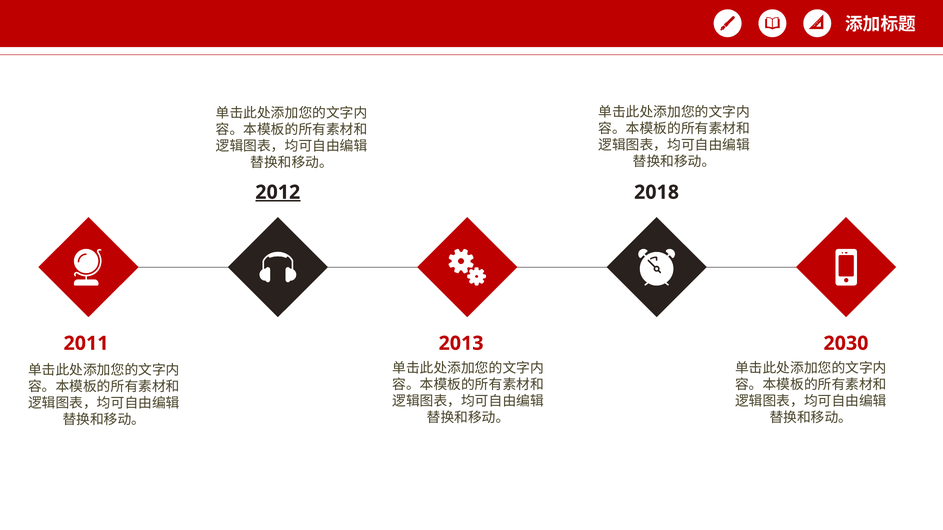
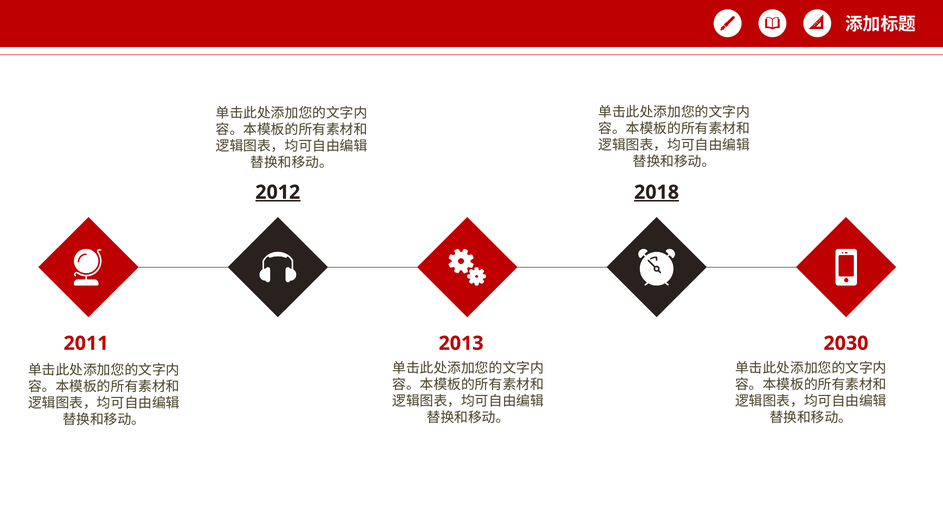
2018 underline: none -> present (657, 192)
